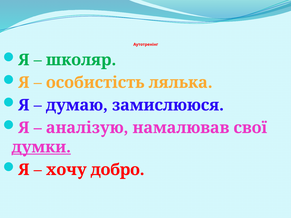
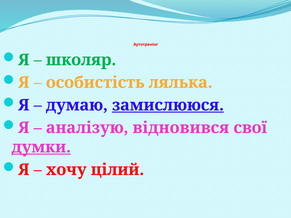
замислююся underline: none -> present (168, 105)
намалював: намалював -> відновився (181, 128)
добро: добро -> цілий (117, 170)
